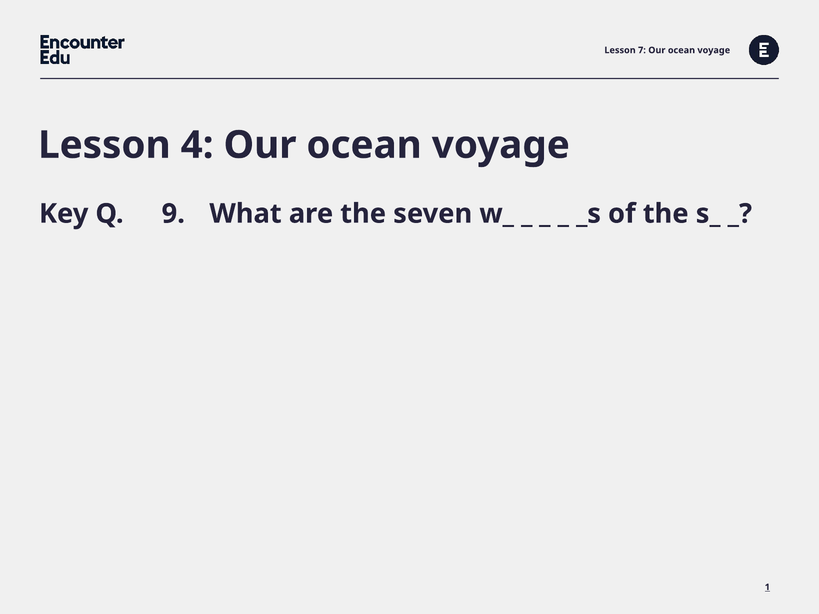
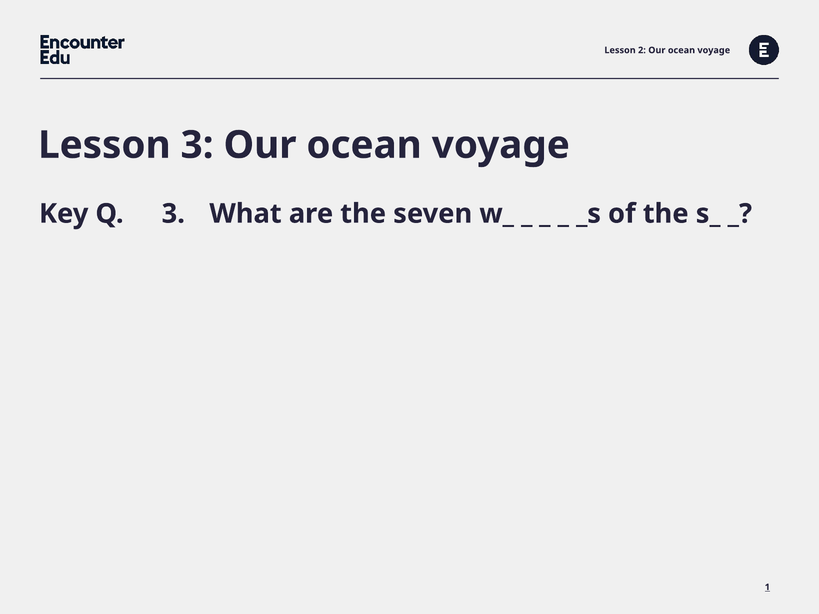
7: 7 -> 2 (642, 50)
Lesson 4: 4 -> 3 (197, 145)
Q 9: 9 -> 3 (173, 214)
